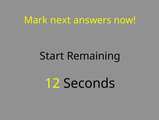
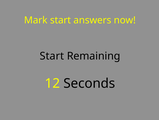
Mark next: next -> start (61, 20)
